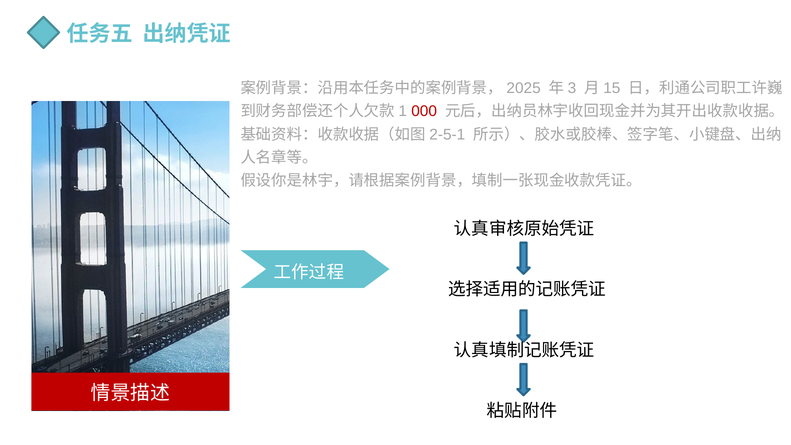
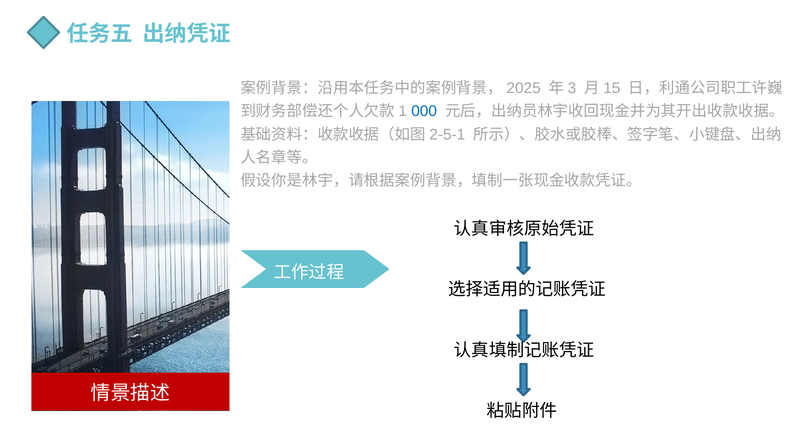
000 colour: red -> blue (424, 111)
